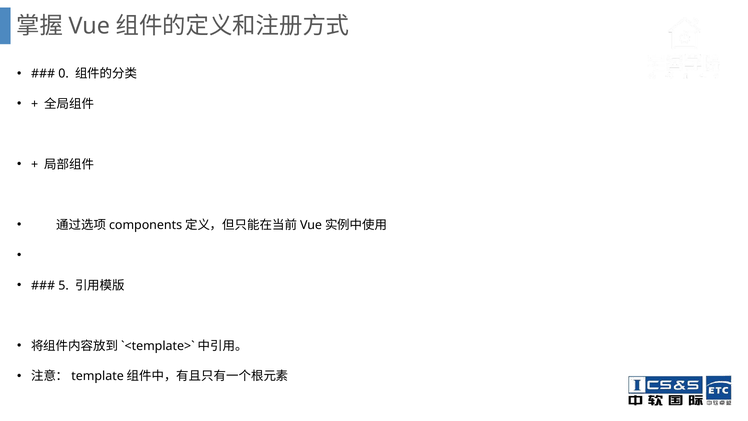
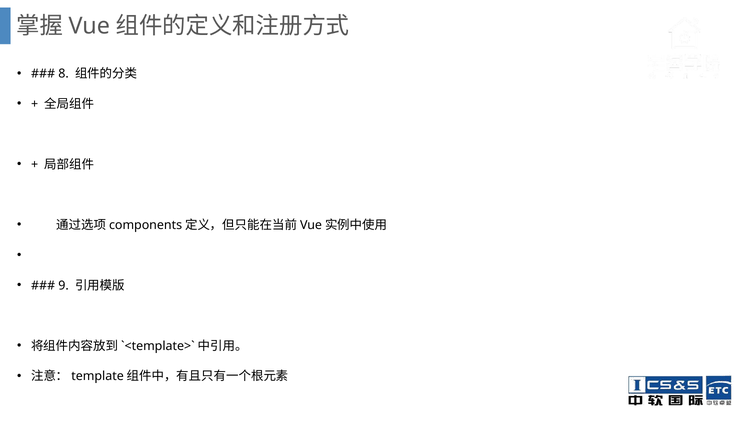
0: 0 -> 8 (64, 74)
5: 5 -> 9 (64, 285)
